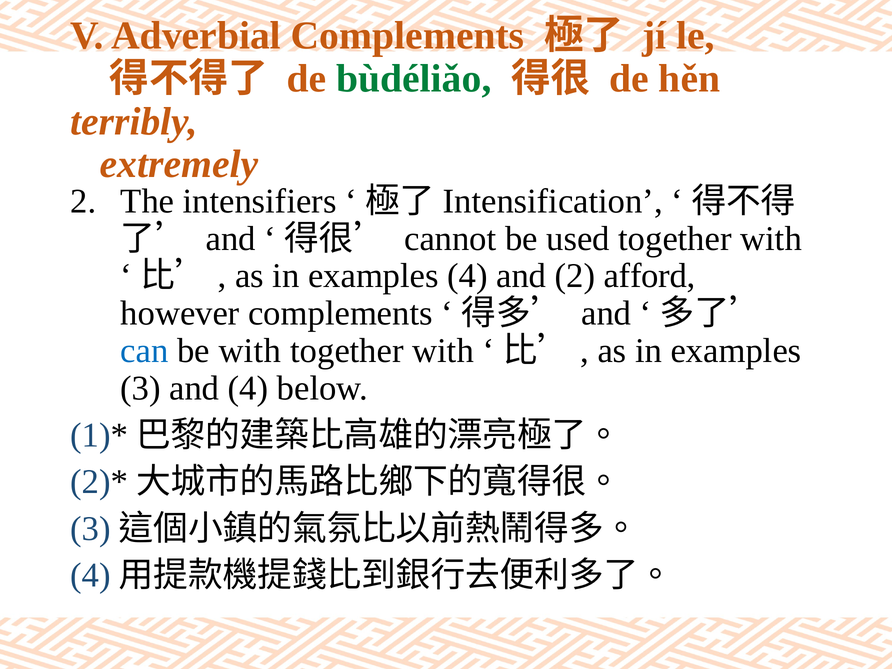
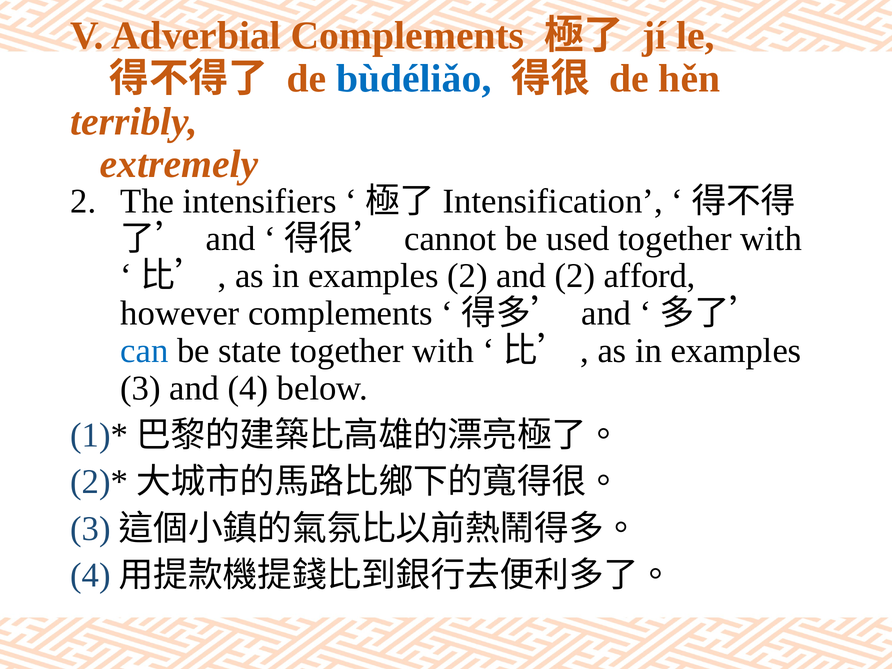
bùdéliǎo colour: green -> blue (414, 79)
examples 4: 4 -> 2 (468, 276)
be with: with -> state (250, 351)
